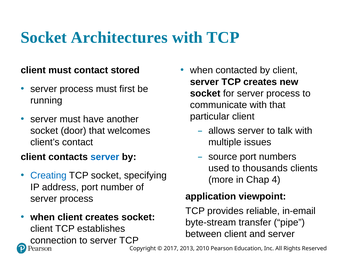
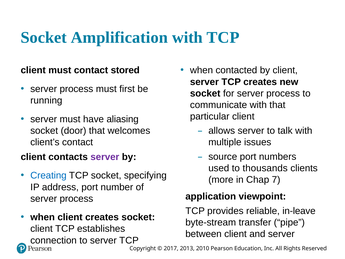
Architectures: Architectures -> Amplification (119, 37)
another: another -> aliasing (123, 119)
server colour: blue -> purple (105, 157)
4: 4 -> 7 (276, 180)
in-email: in-email -> in-leave (299, 211)
